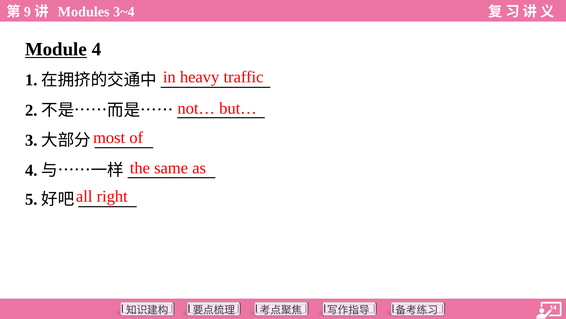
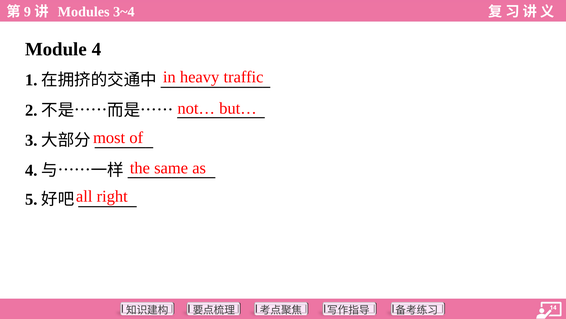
Module underline: present -> none (56, 49)
